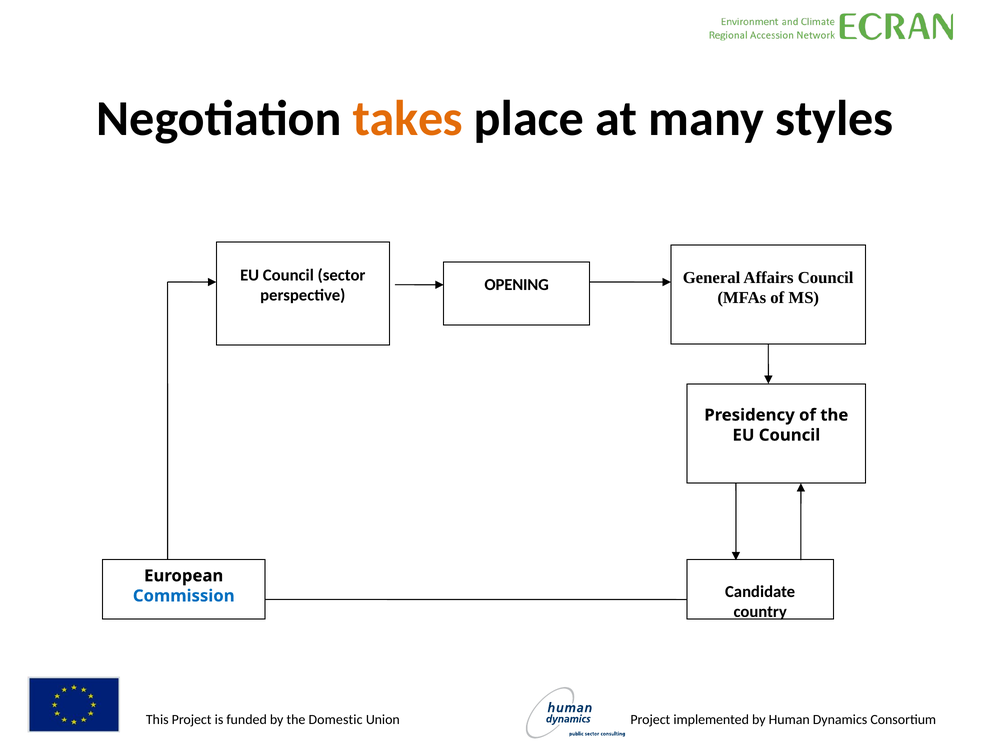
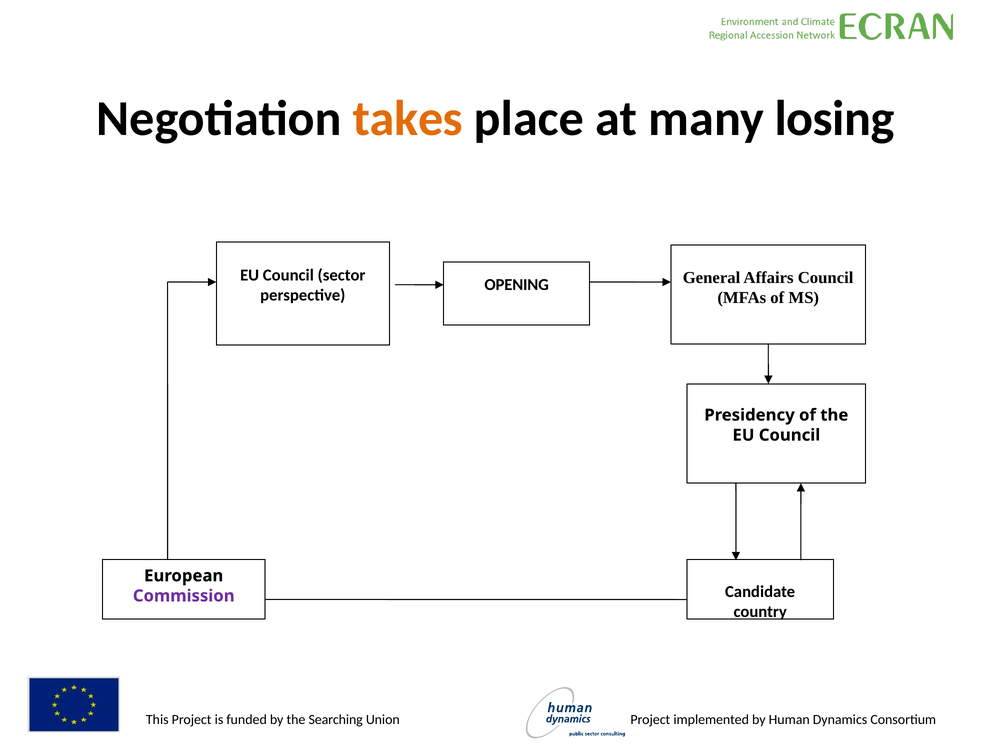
styles: styles -> losing (835, 119)
Commission colour: blue -> purple (184, 596)
Domestic: Domestic -> Searching (336, 720)
